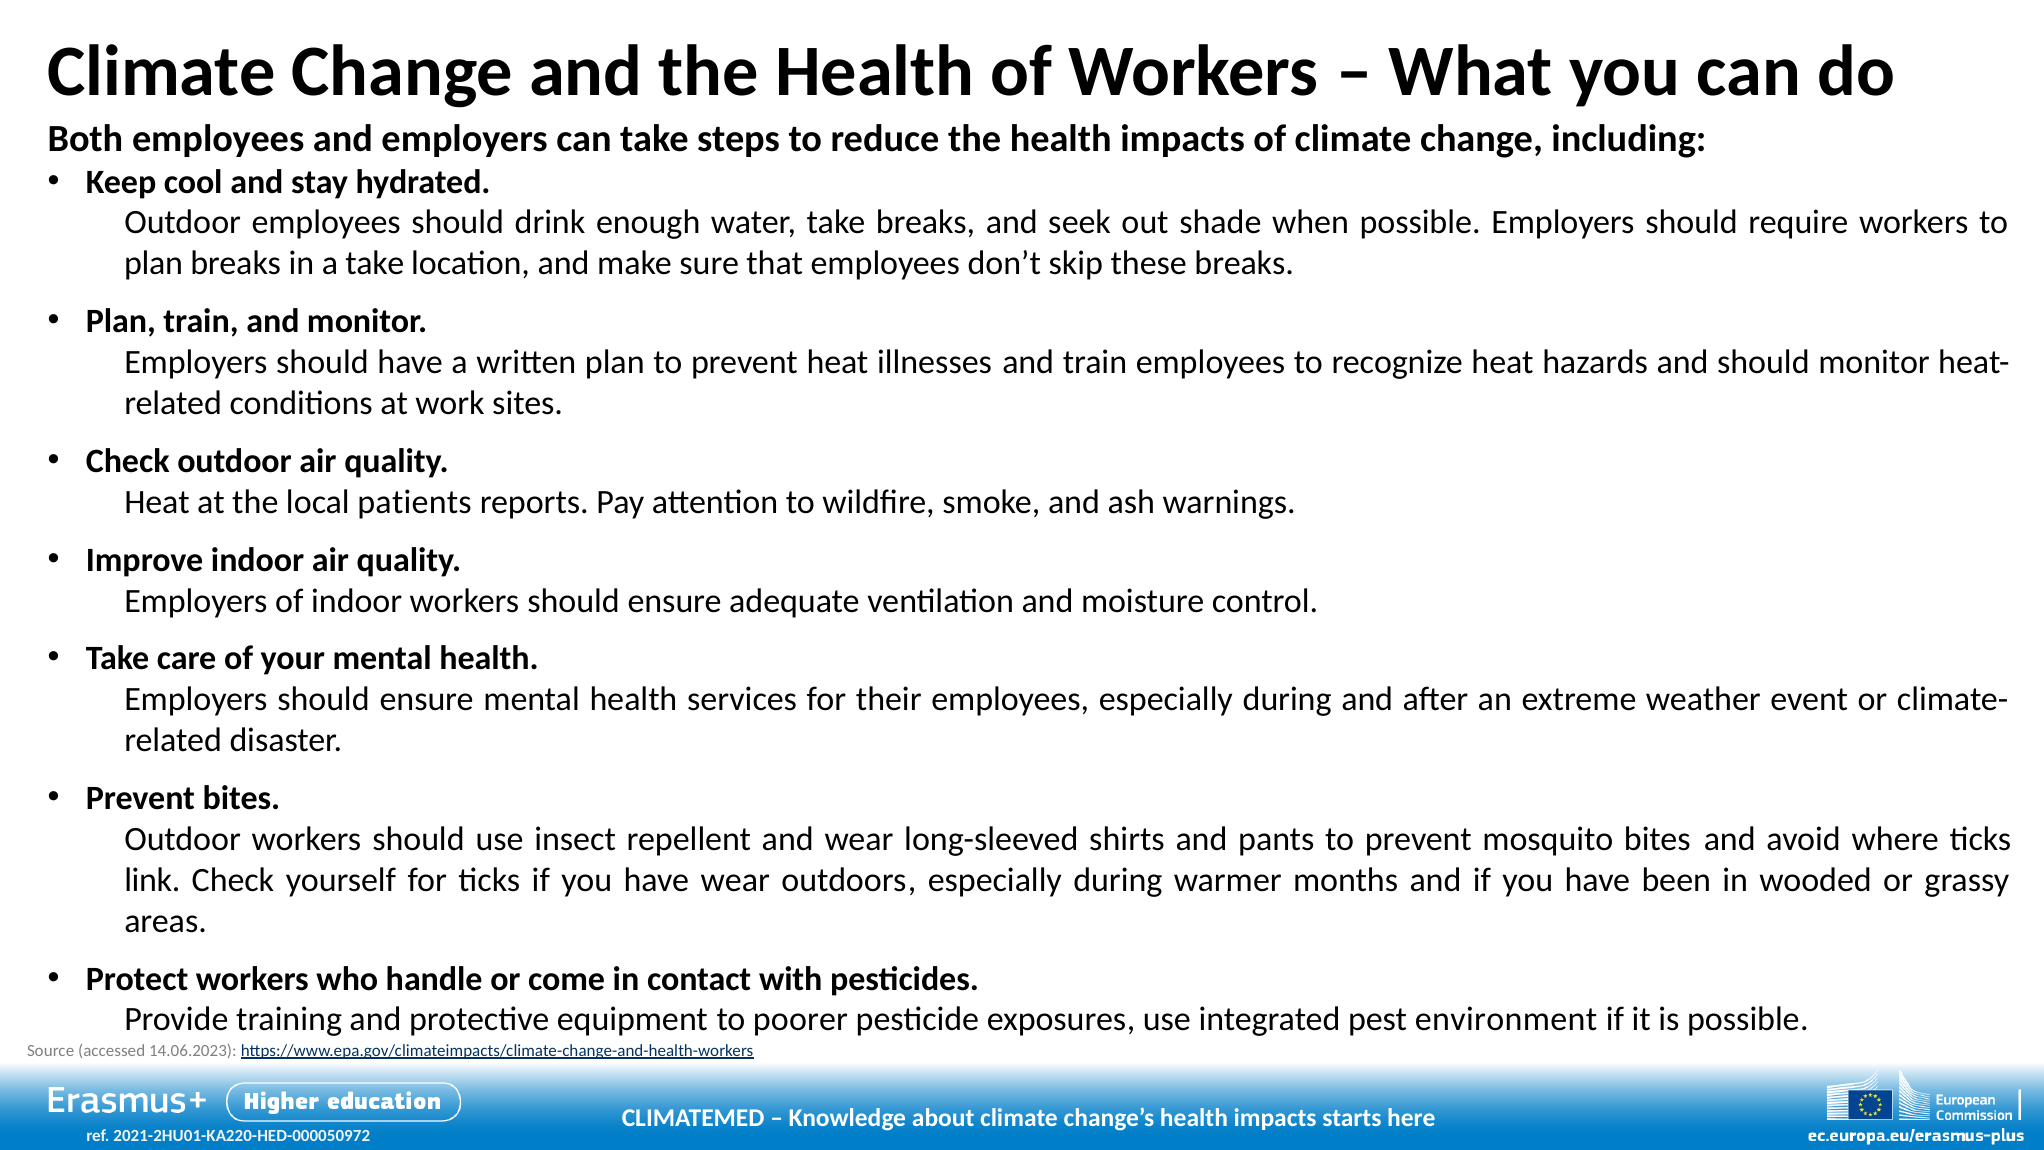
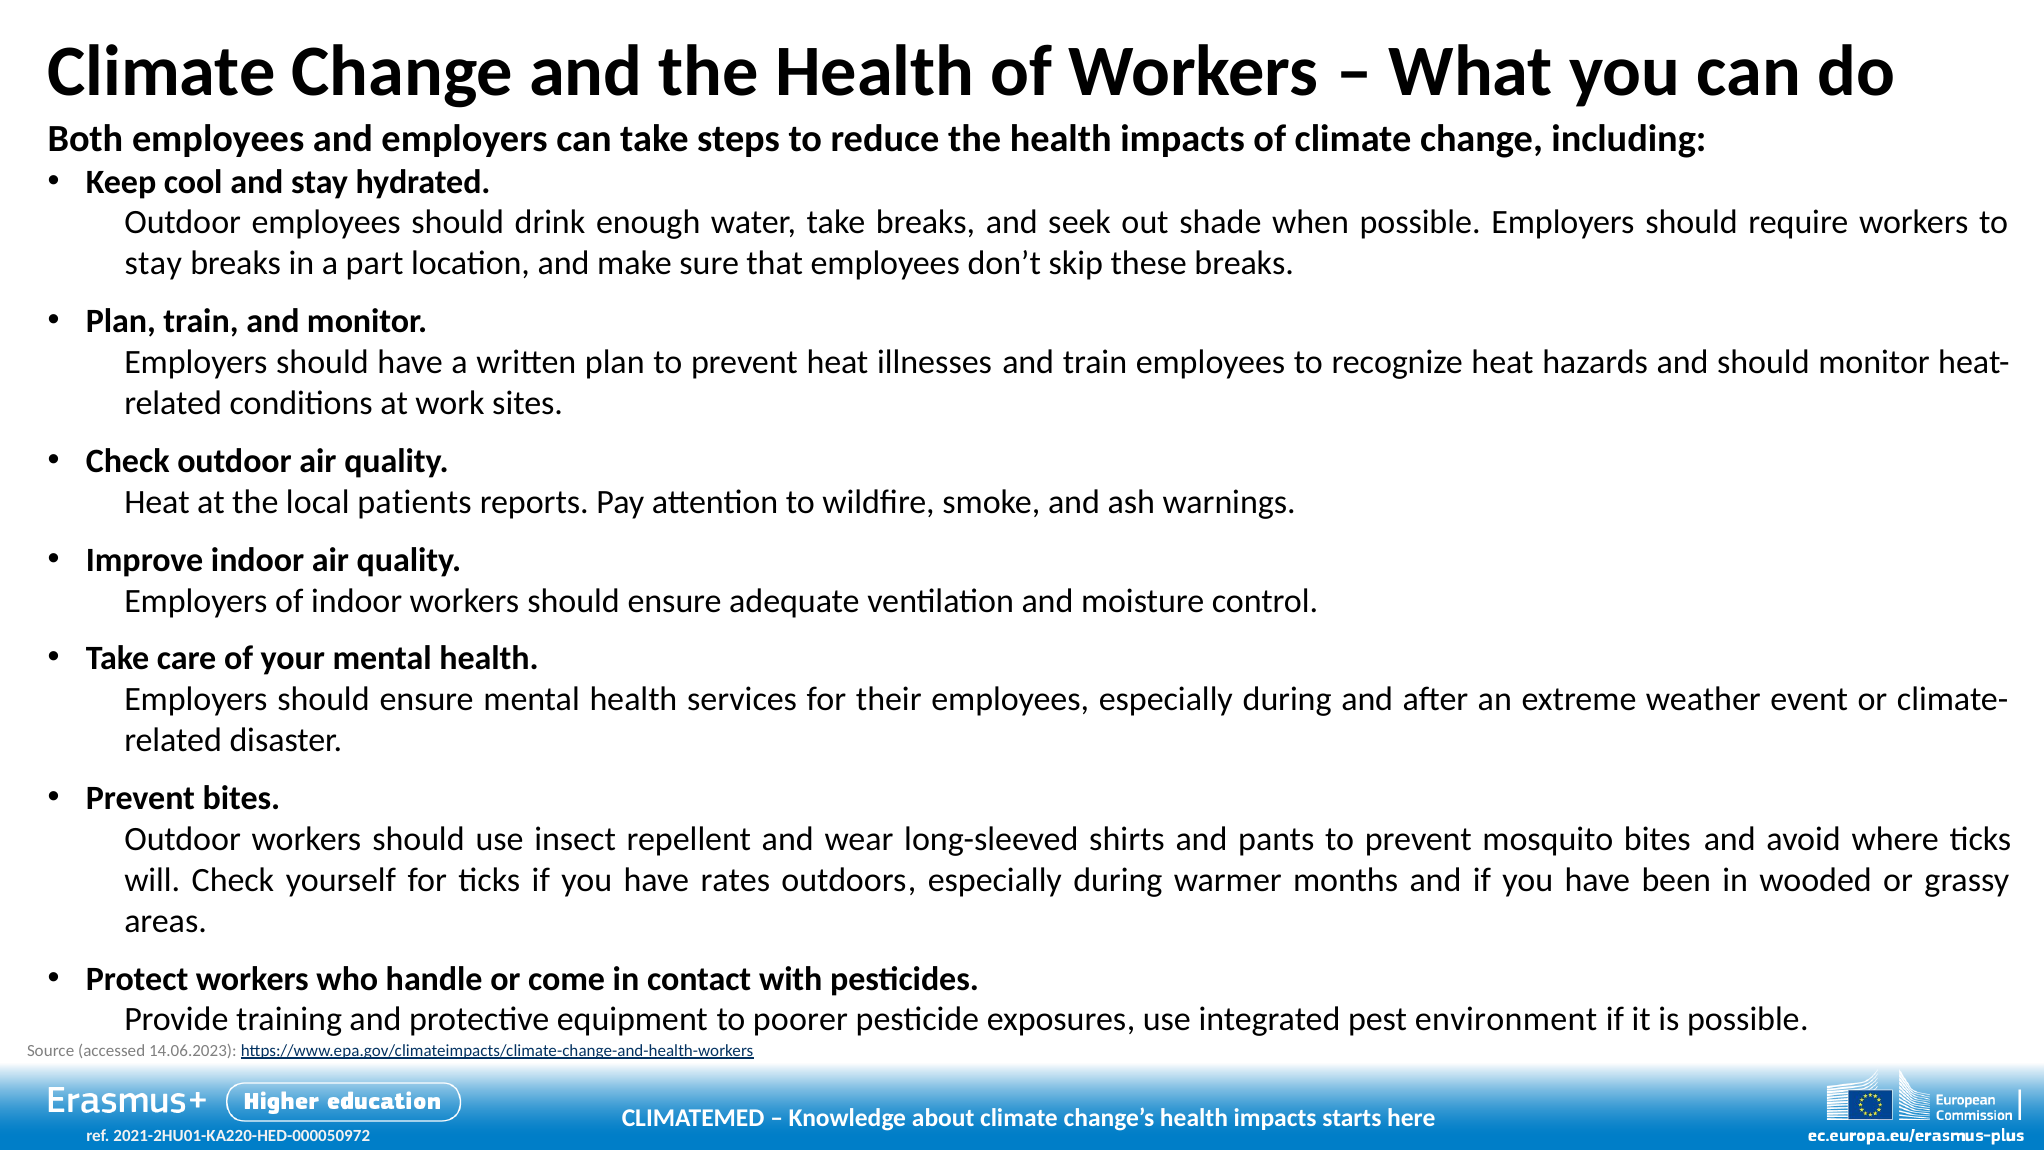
plan: plan -> stay (153, 264)
a take: take -> part (375, 264)
link: link -> will (152, 880)
have wear: wear -> rates (735, 880)
